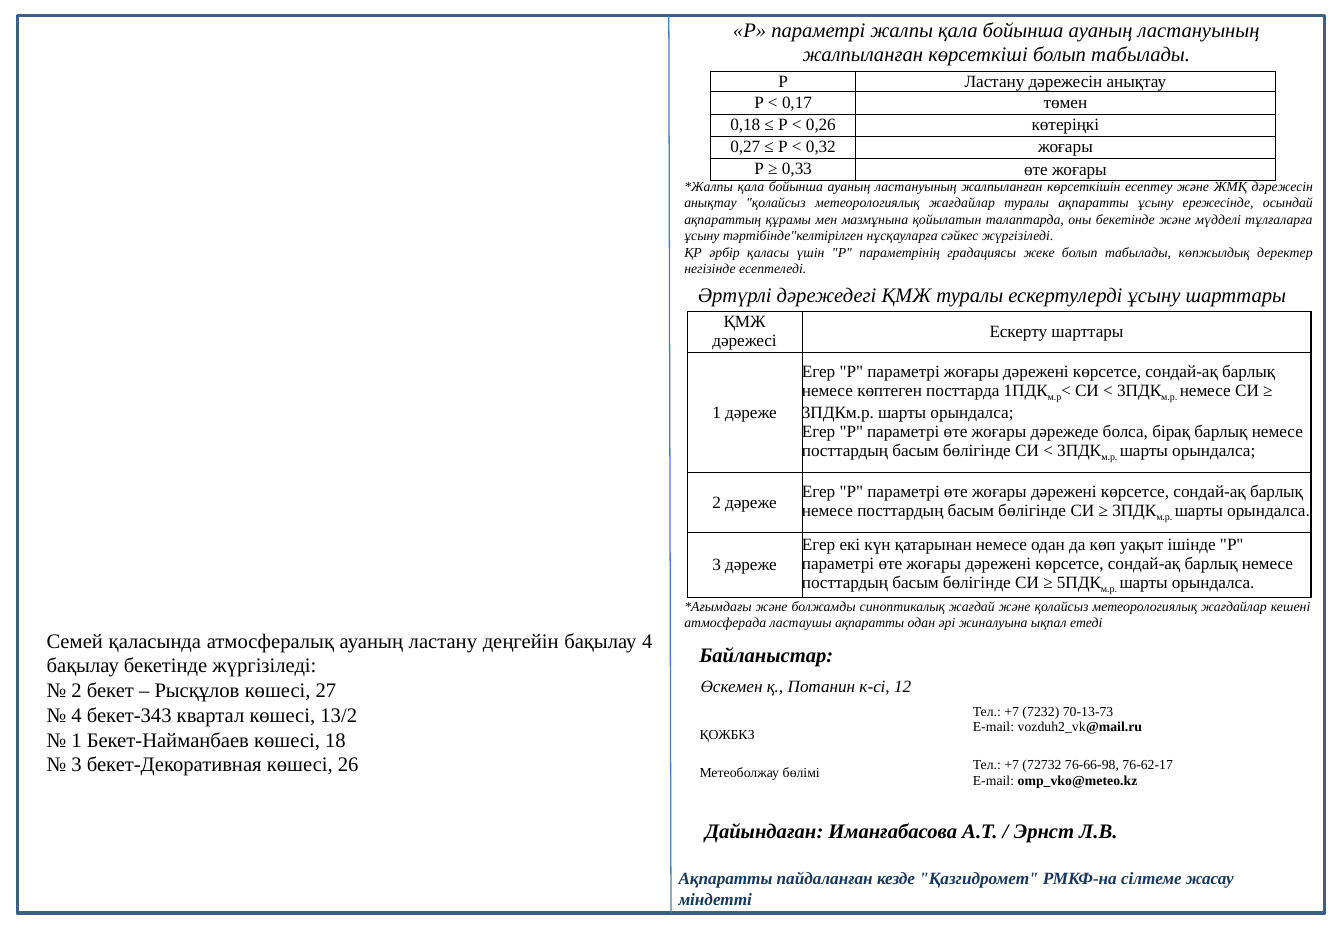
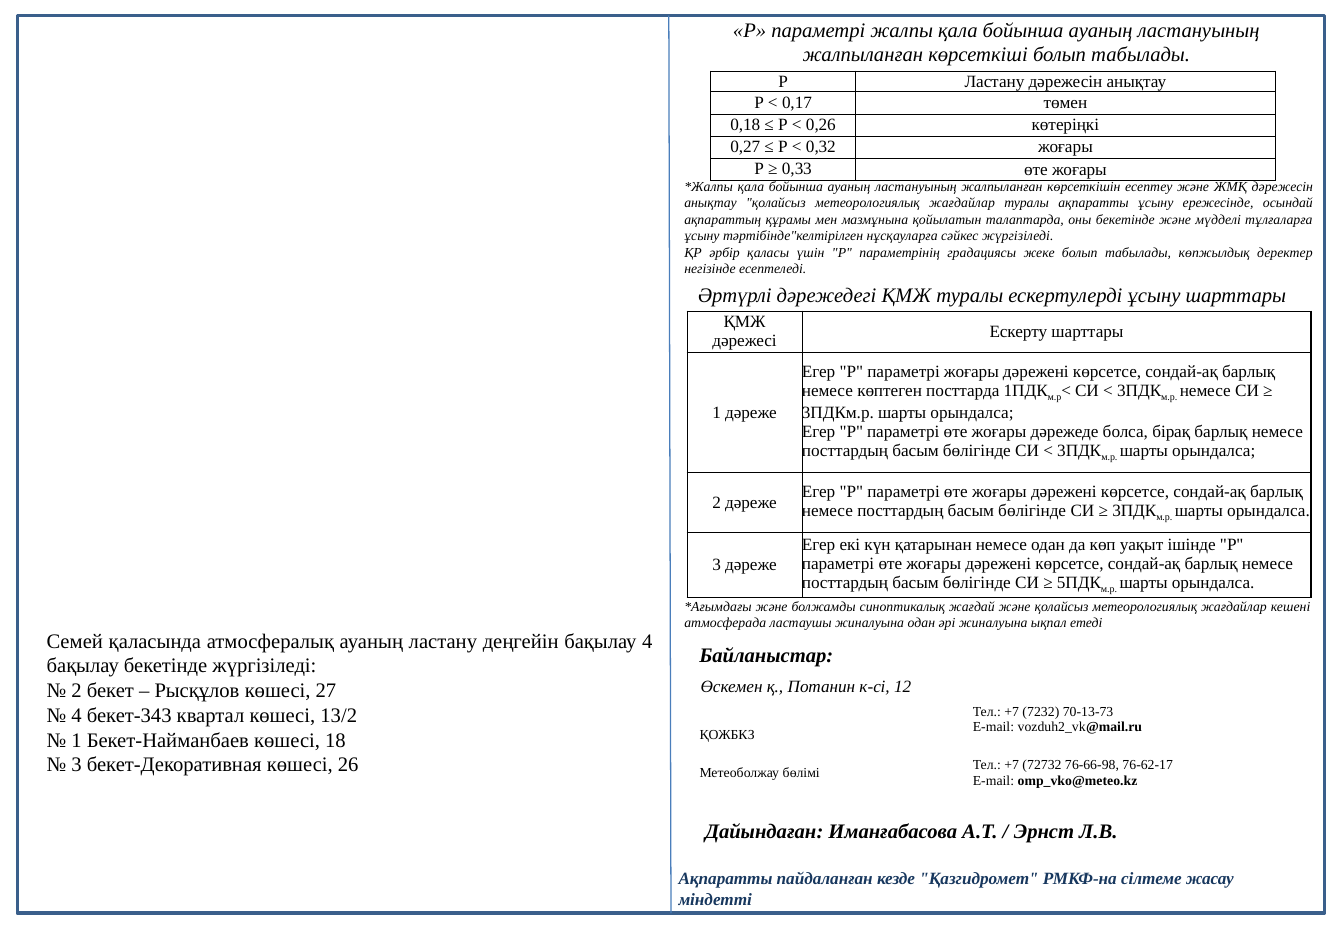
ластаушы ақпаратты: ақпаратты -> жиналуына (870, 623)
